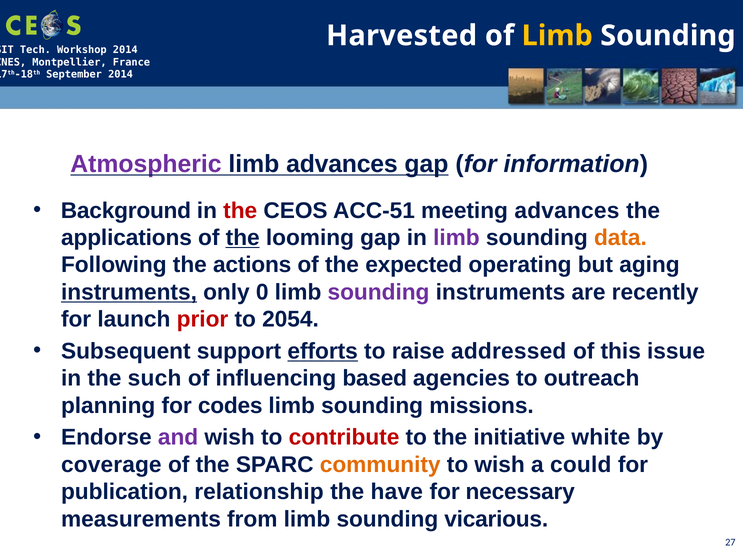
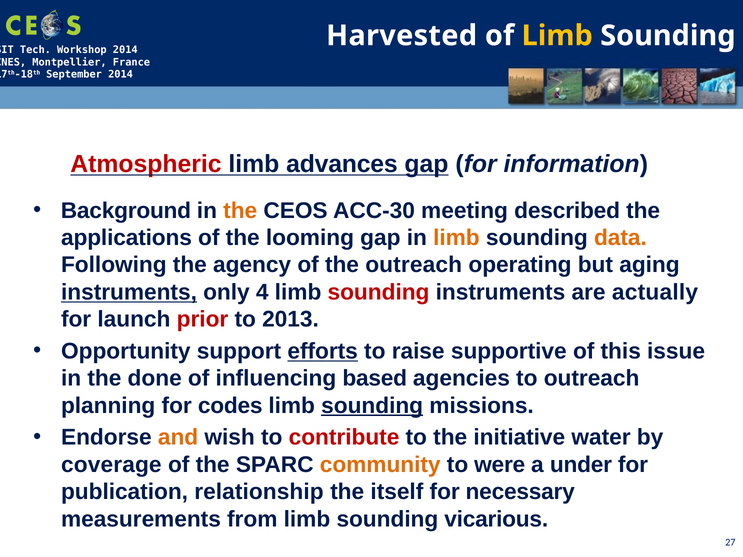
Atmospheric colour: purple -> red (146, 164)
the colour: red -> orange (240, 211)
ACC-51: ACC-51 -> ACC-30 (374, 211)
meeting advances: advances -> described (567, 211)
the underline: present -> none (243, 238)
limb colour: purple -> orange (456, 238)
actions: actions -> agency (252, 265)
the expected: expected -> outreach (414, 265)
0: 0 -> 4 (262, 292)
sounding colour: purple -> red (379, 292)
recently: recently -> actually (655, 292)
2054: 2054 -> 2013 (290, 320)
Subsequent: Subsequent -> Opportunity (126, 351)
addressed: addressed -> supportive (509, 351)
such: such -> done (155, 379)
sounding underline: none -> present (372, 406)
and colour: purple -> orange (178, 438)
white: white -> water (601, 438)
to wish: wish -> were (500, 465)
could: could -> under (581, 465)
have: have -> itself (397, 492)
